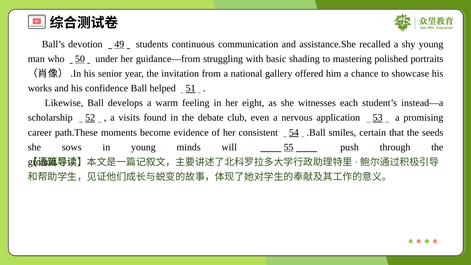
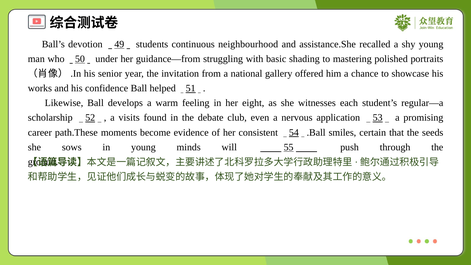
communication: communication -> neighbourhood (248, 44)
instead—a: instead—a -> regular—a (422, 103)
